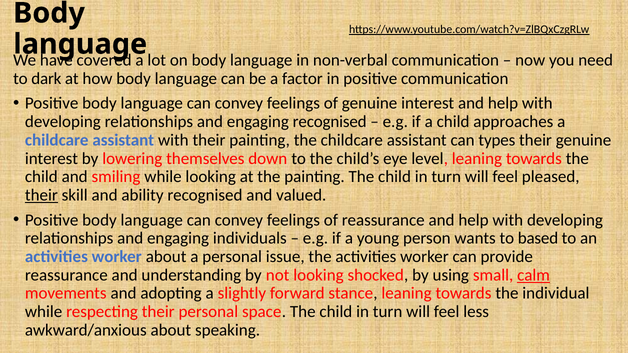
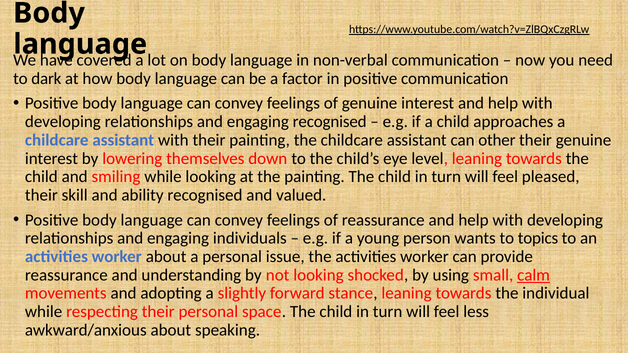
types: types -> other (497, 140)
their underline: present -> none (41, 195)
based: based -> topics (538, 238)
